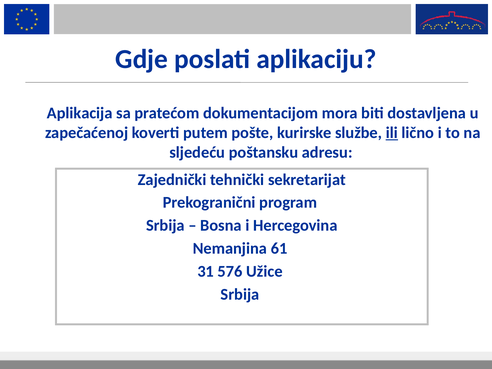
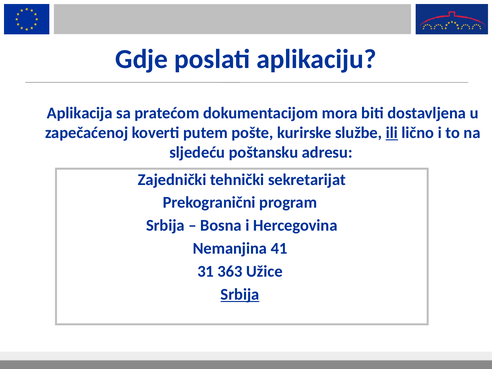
61: 61 -> 41 (279, 248)
576: 576 -> 363 (230, 271)
Srbija underline: none -> present (240, 294)
